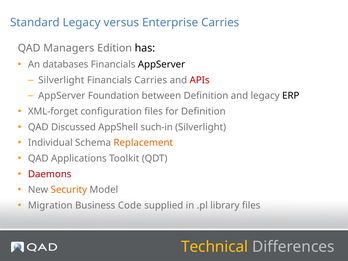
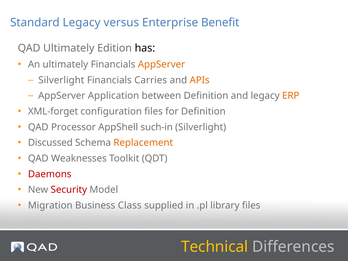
Enterprise Carries: Carries -> Benefit (220, 23)
QAD Managers: Managers -> Ultimately (69, 48)
An databases: databases -> ultimately (65, 64)
AppServer colour: black -> orange (162, 64)
APIs colour: red -> orange (200, 80)
Foundation: Foundation -> Application (114, 96)
ERP colour: black -> orange (291, 96)
Discussed: Discussed -> Processor (73, 127)
Individual: Individual -> Discussed (50, 143)
Applications: Applications -> Weaknesses (79, 158)
Security colour: orange -> red (69, 190)
Code: Code -> Class (130, 205)
